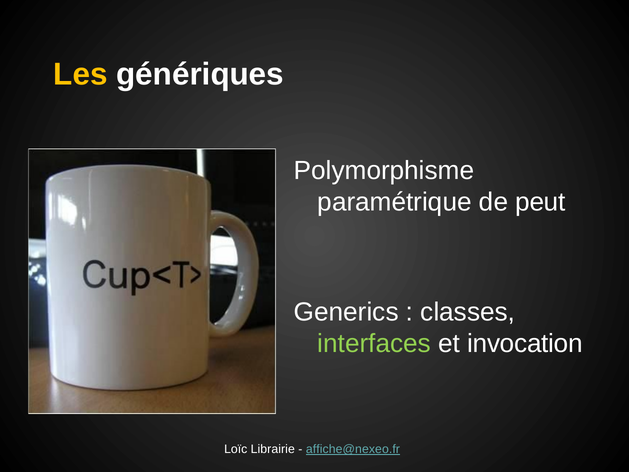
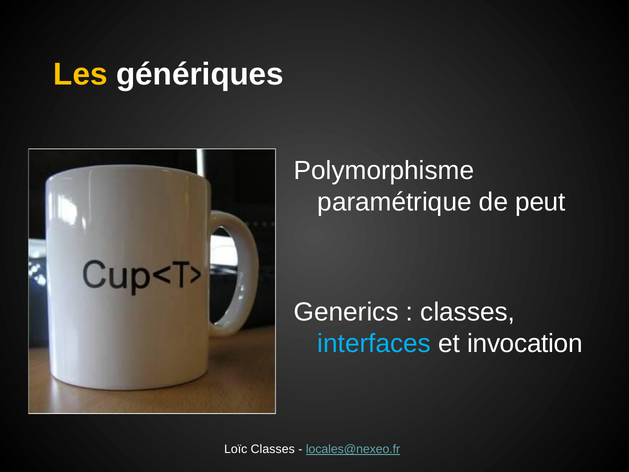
interfaces colour: light green -> light blue (374, 344)
Loïc Librairie: Librairie -> Classes (273, 449)
affiche@nexeo.fr: affiche@nexeo.fr -> locales@nexeo.fr (353, 449)
